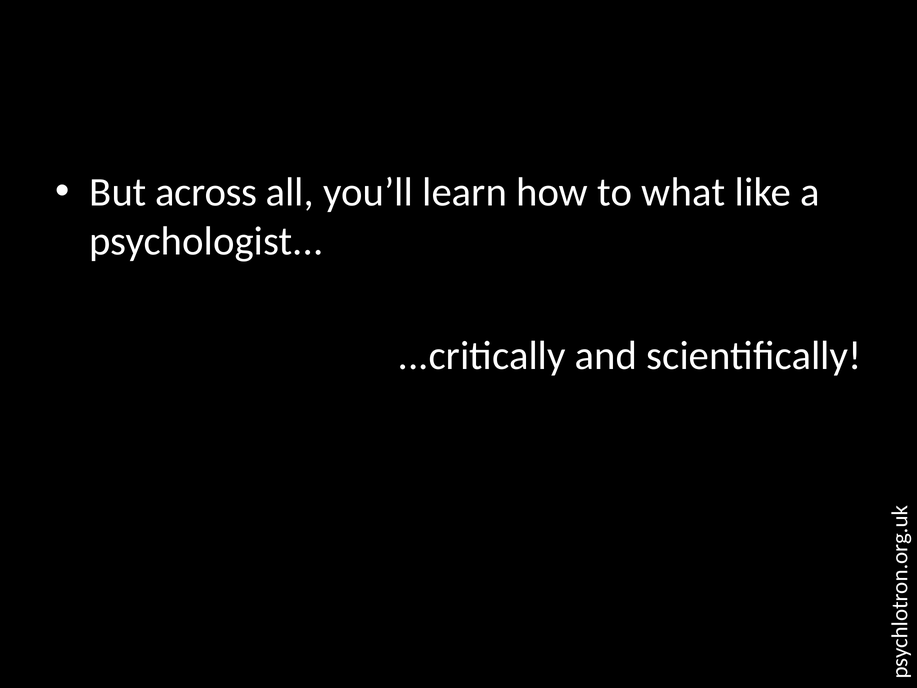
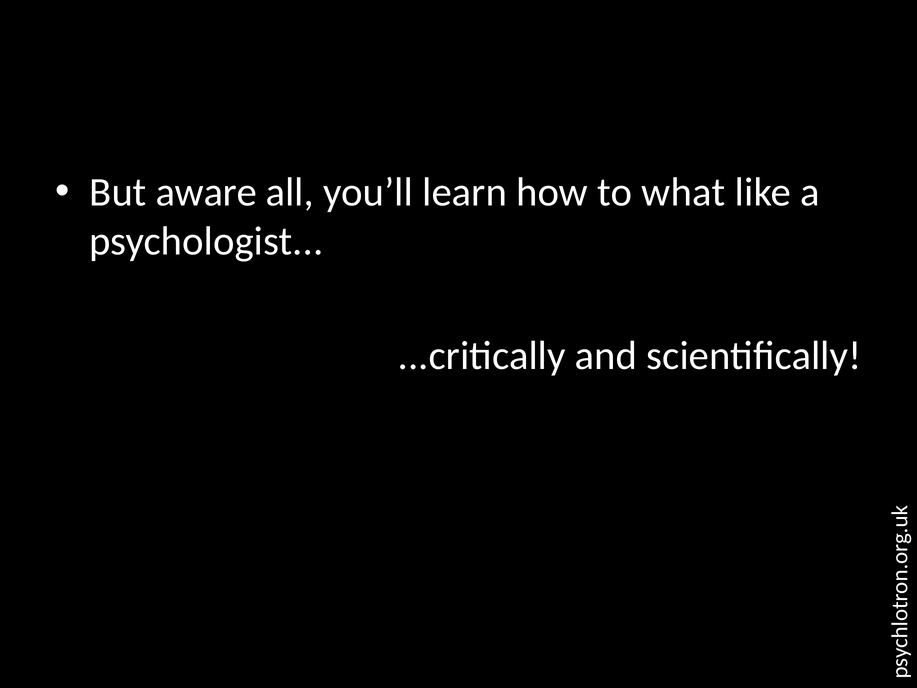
across: across -> aware (206, 192)
